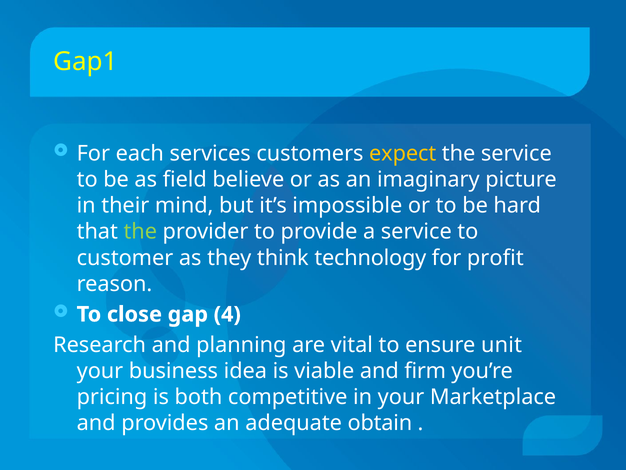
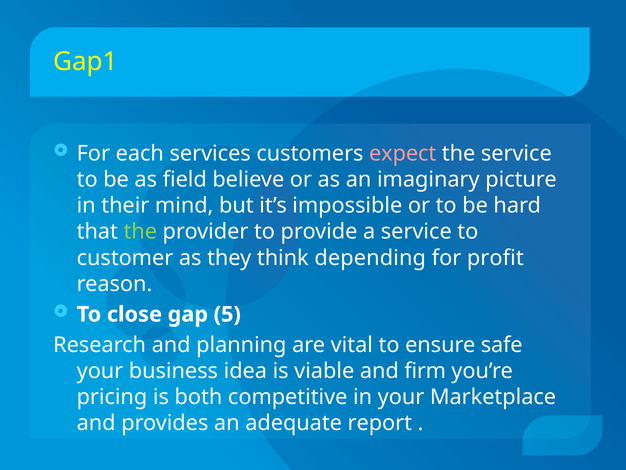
expect colour: yellow -> pink (403, 153)
technology: technology -> depending (370, 258)
4: 4 -> 5 (227, 314)
unit: unit -> safe (502, 345)
obtain: obtain -> report (380, 423)
